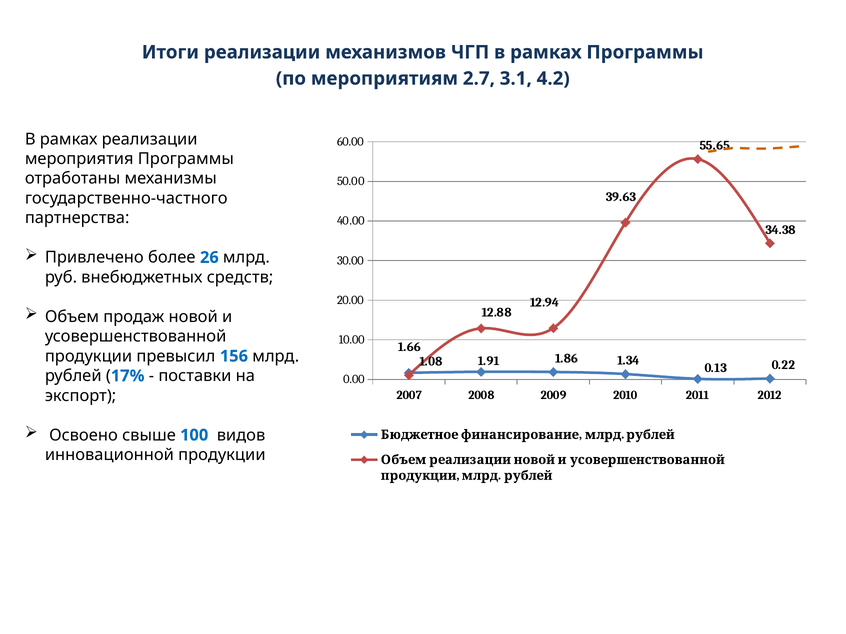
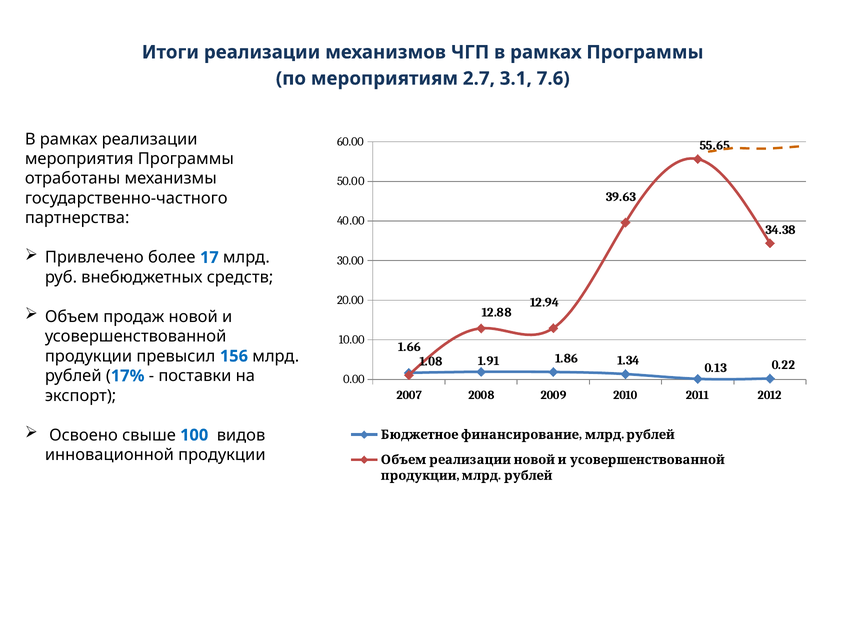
4.2: 4.2 -> 7.6 (553, 79)
26: 26 -> 17 (209, 258)
